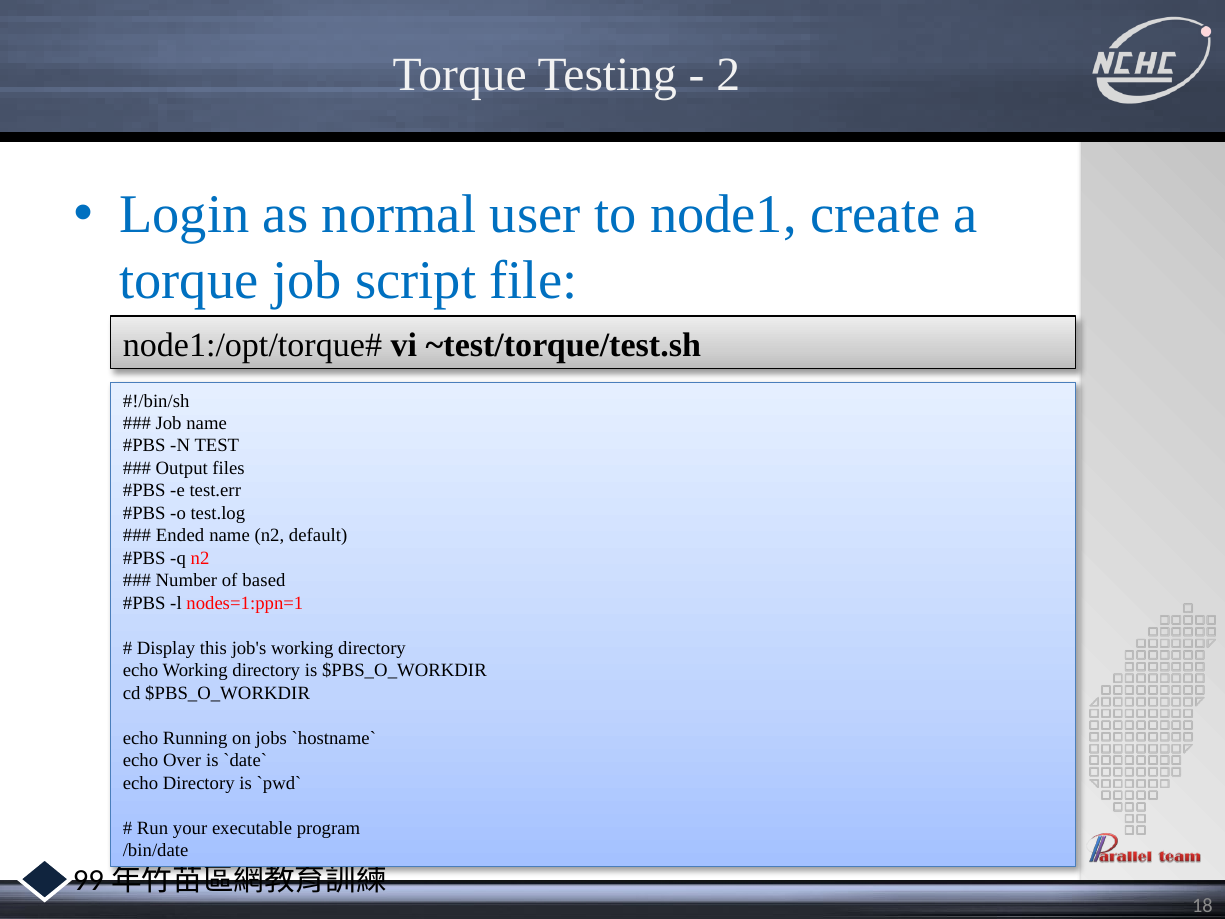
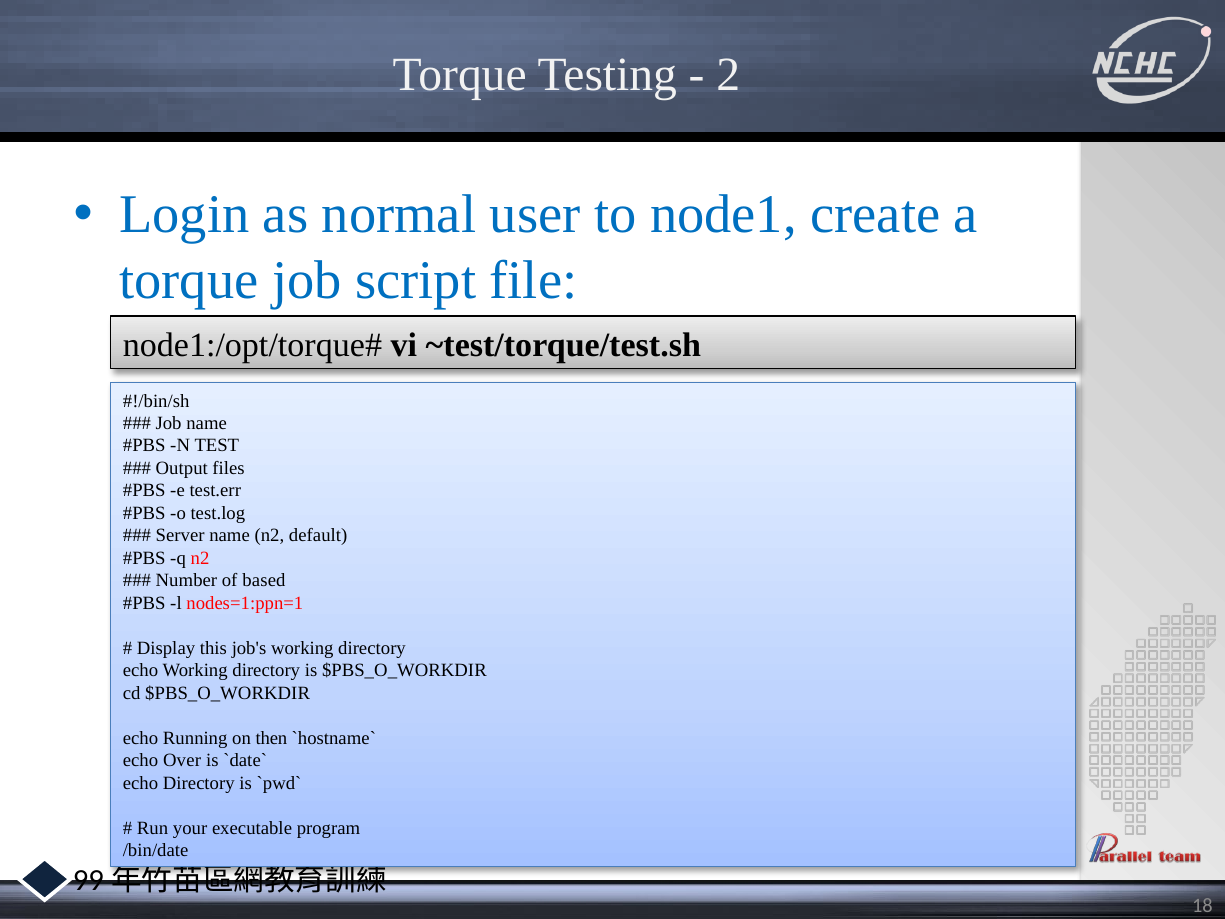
Ended: Ended -> Server (180, 536)
jobs: jobs -> then (271, 738)
